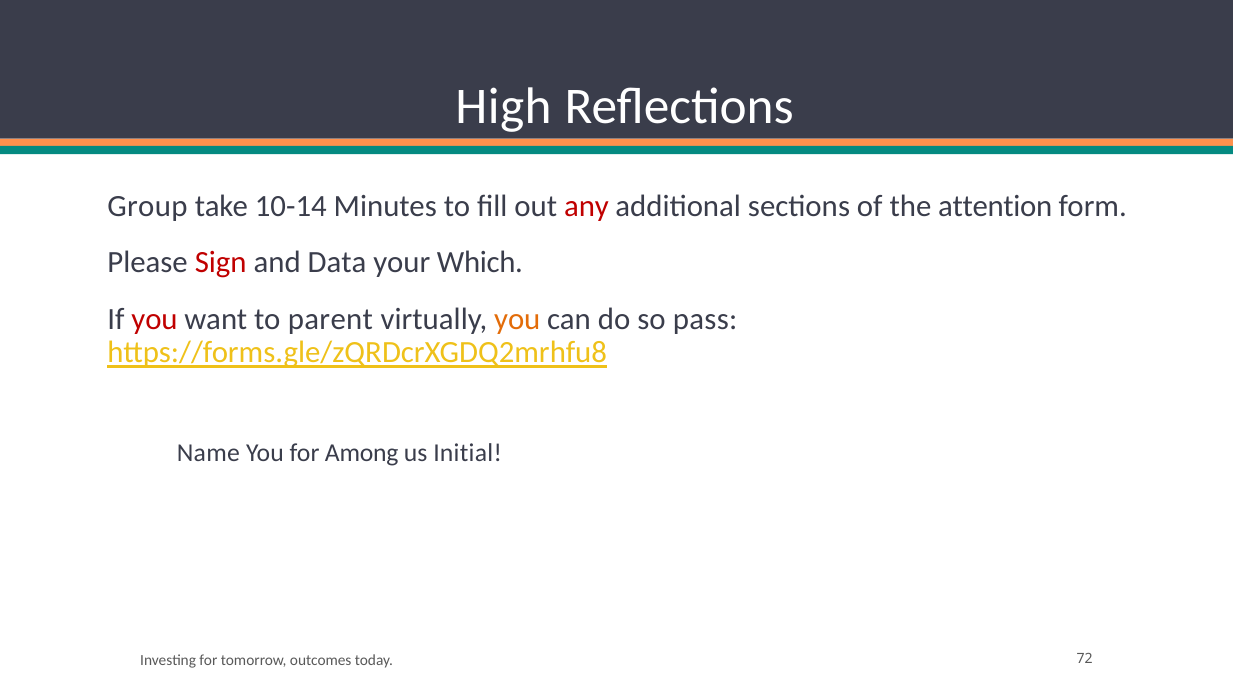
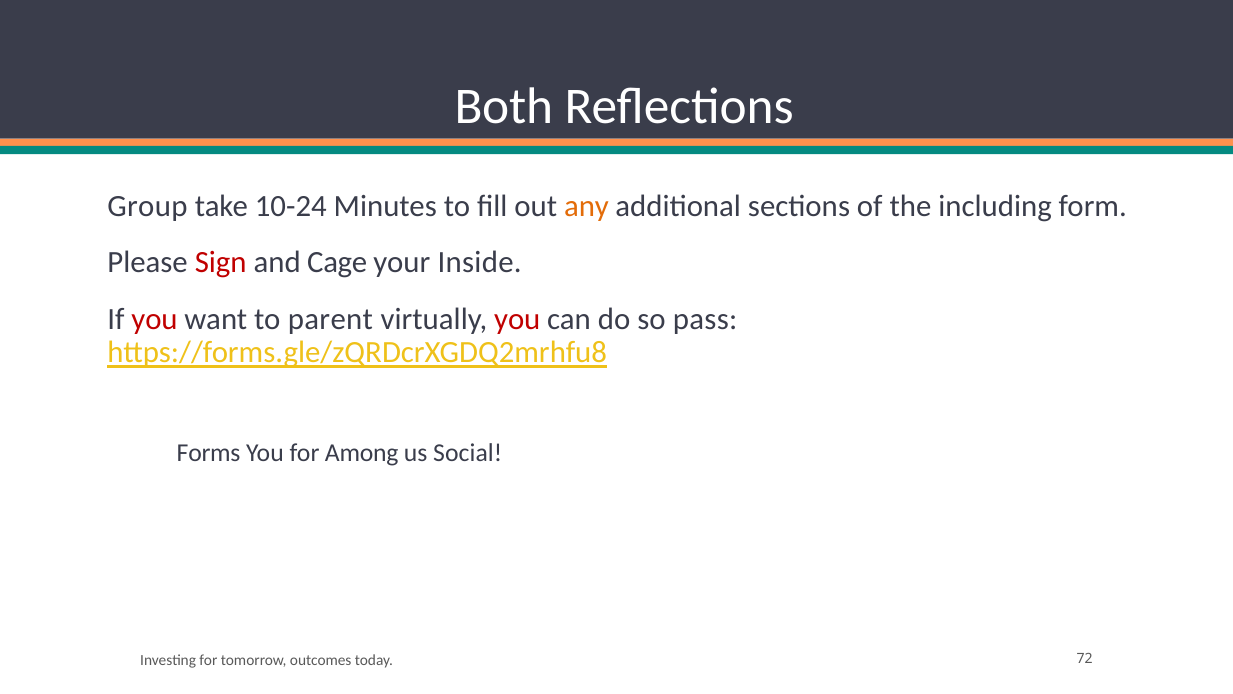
High: High -> Both (504, 106)
10-14: 10-14 -> 10-24 (291, 206)
any colour: red -> orange (586, 206)
attention: attention -> including (995, 206)
Data: Data -> Cage (337, 262)
Which: Which -> Inside (480, 262)
you colour: orange -> red (517, 319)
Name: Name -> Forms (209, 453)
Initial: Initial -> Social (468, 453)
